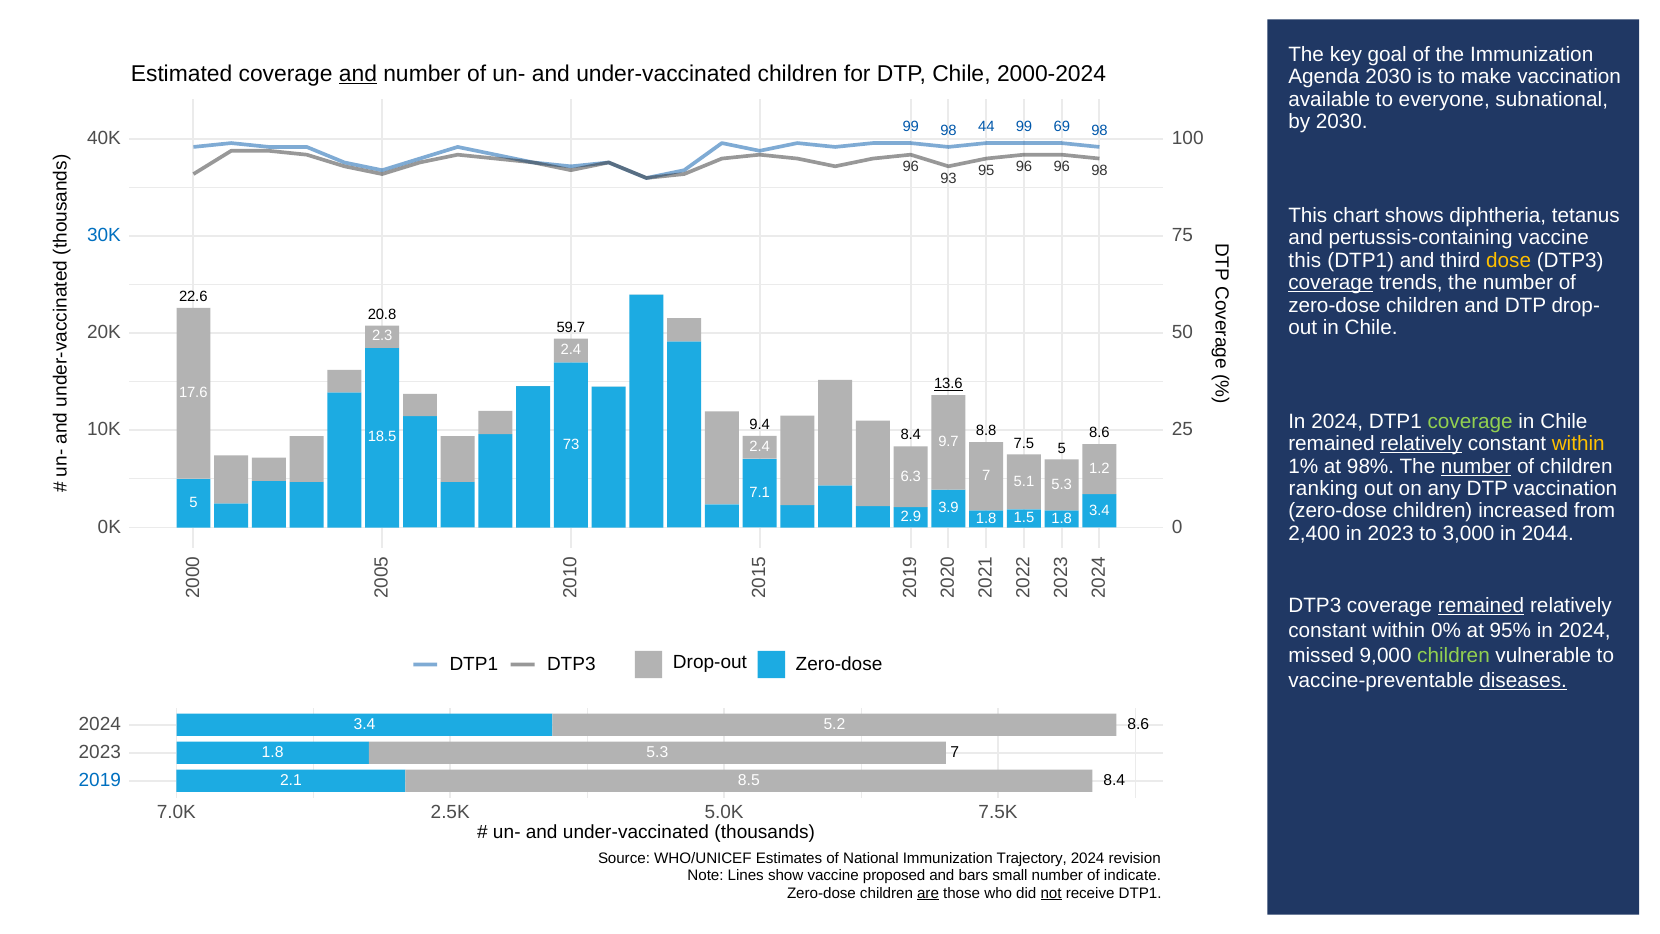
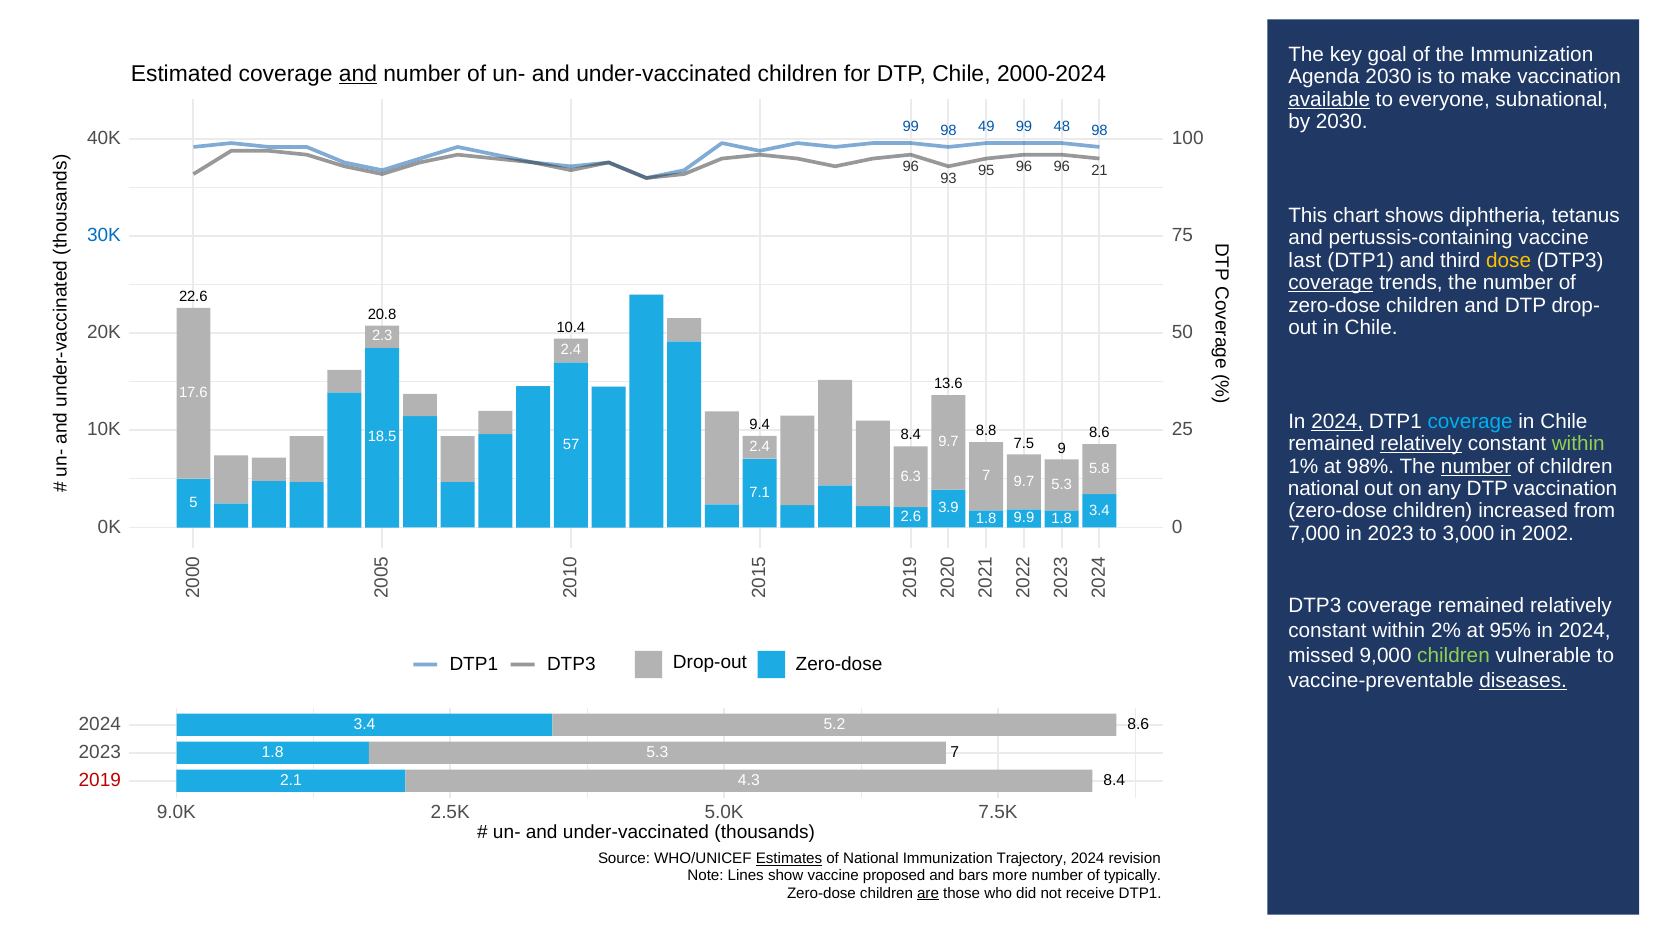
available underline: none -> present (1329, 99)
44: 44 -> 49 (986, 127)
69: 69 -> 48 (1062, 127)
96 98: 98 -> 21 (1100, 171)
this: this -> last (1305, 260)
59.7: 59.7 -> 10.4 (571, 327)
13.6 underline: present -> none (948, 384)
2024 underline: none -> present (1337, 421)
coverage colour: light green -> light blue (1470, 421)
73: 73 -> 57 (571, 444)
within colour: yellow -> light green (1578, 444)
7.5 5: 5 -> 9 (1062, 448)
1.2: 1.2 -> 5.8 (1099, 468)
7 5.1: 5.1 -> 9.7 (1024, 481)
ranking: ranking -> national (1324, 489)
2.9: 2.9 -> 2.6 (911, 517)
1.5: 1.5 -> 9.9 (1024, 518)
2,400: 2,400 -> 7,000 (1314, 533)
2044: 2044 -> 2002 (1548, 533)
remained underline: present -> none (1481, 606)
0%: 0% -> 2% (1446, 630)
2019 colour: blue -> red (100, 780)
8.5: 8.5 -> 4.3 (749, 780)
7.0K: 7.0K -> 9.0K (176, 812)
Estimates underline: none -> present (789, 859)
small: small -> more (1010, 875)
indicate: indicate -> typically (1133, 875)
not underline: present -> none (1051, 893)
